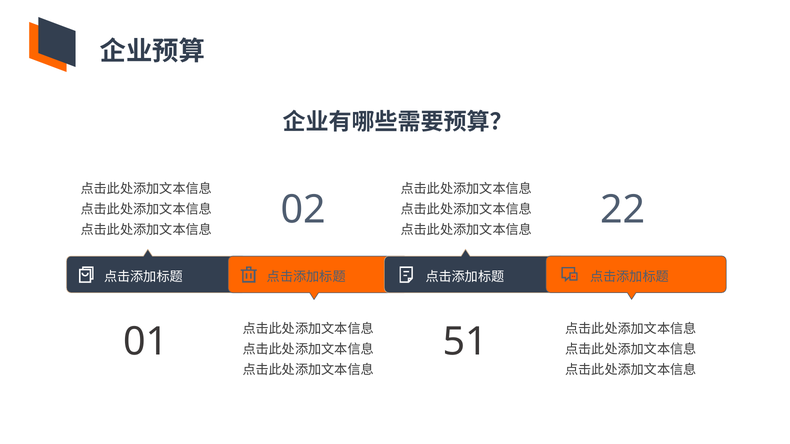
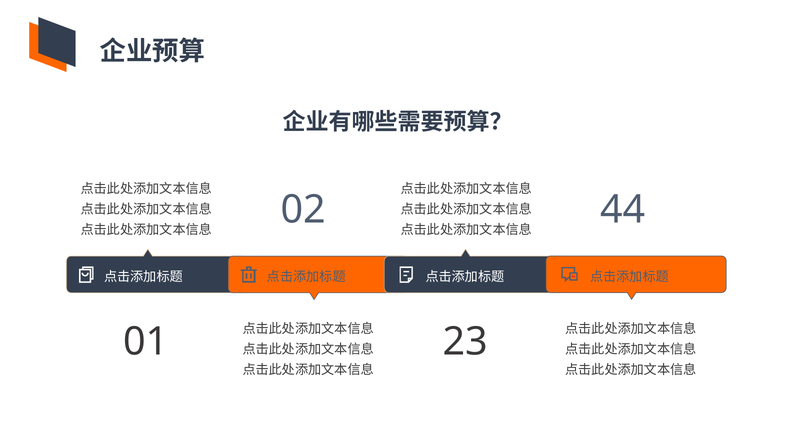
22: 22 -> 44 (623, 210)
51: 51 -> 23 (465, 342)
